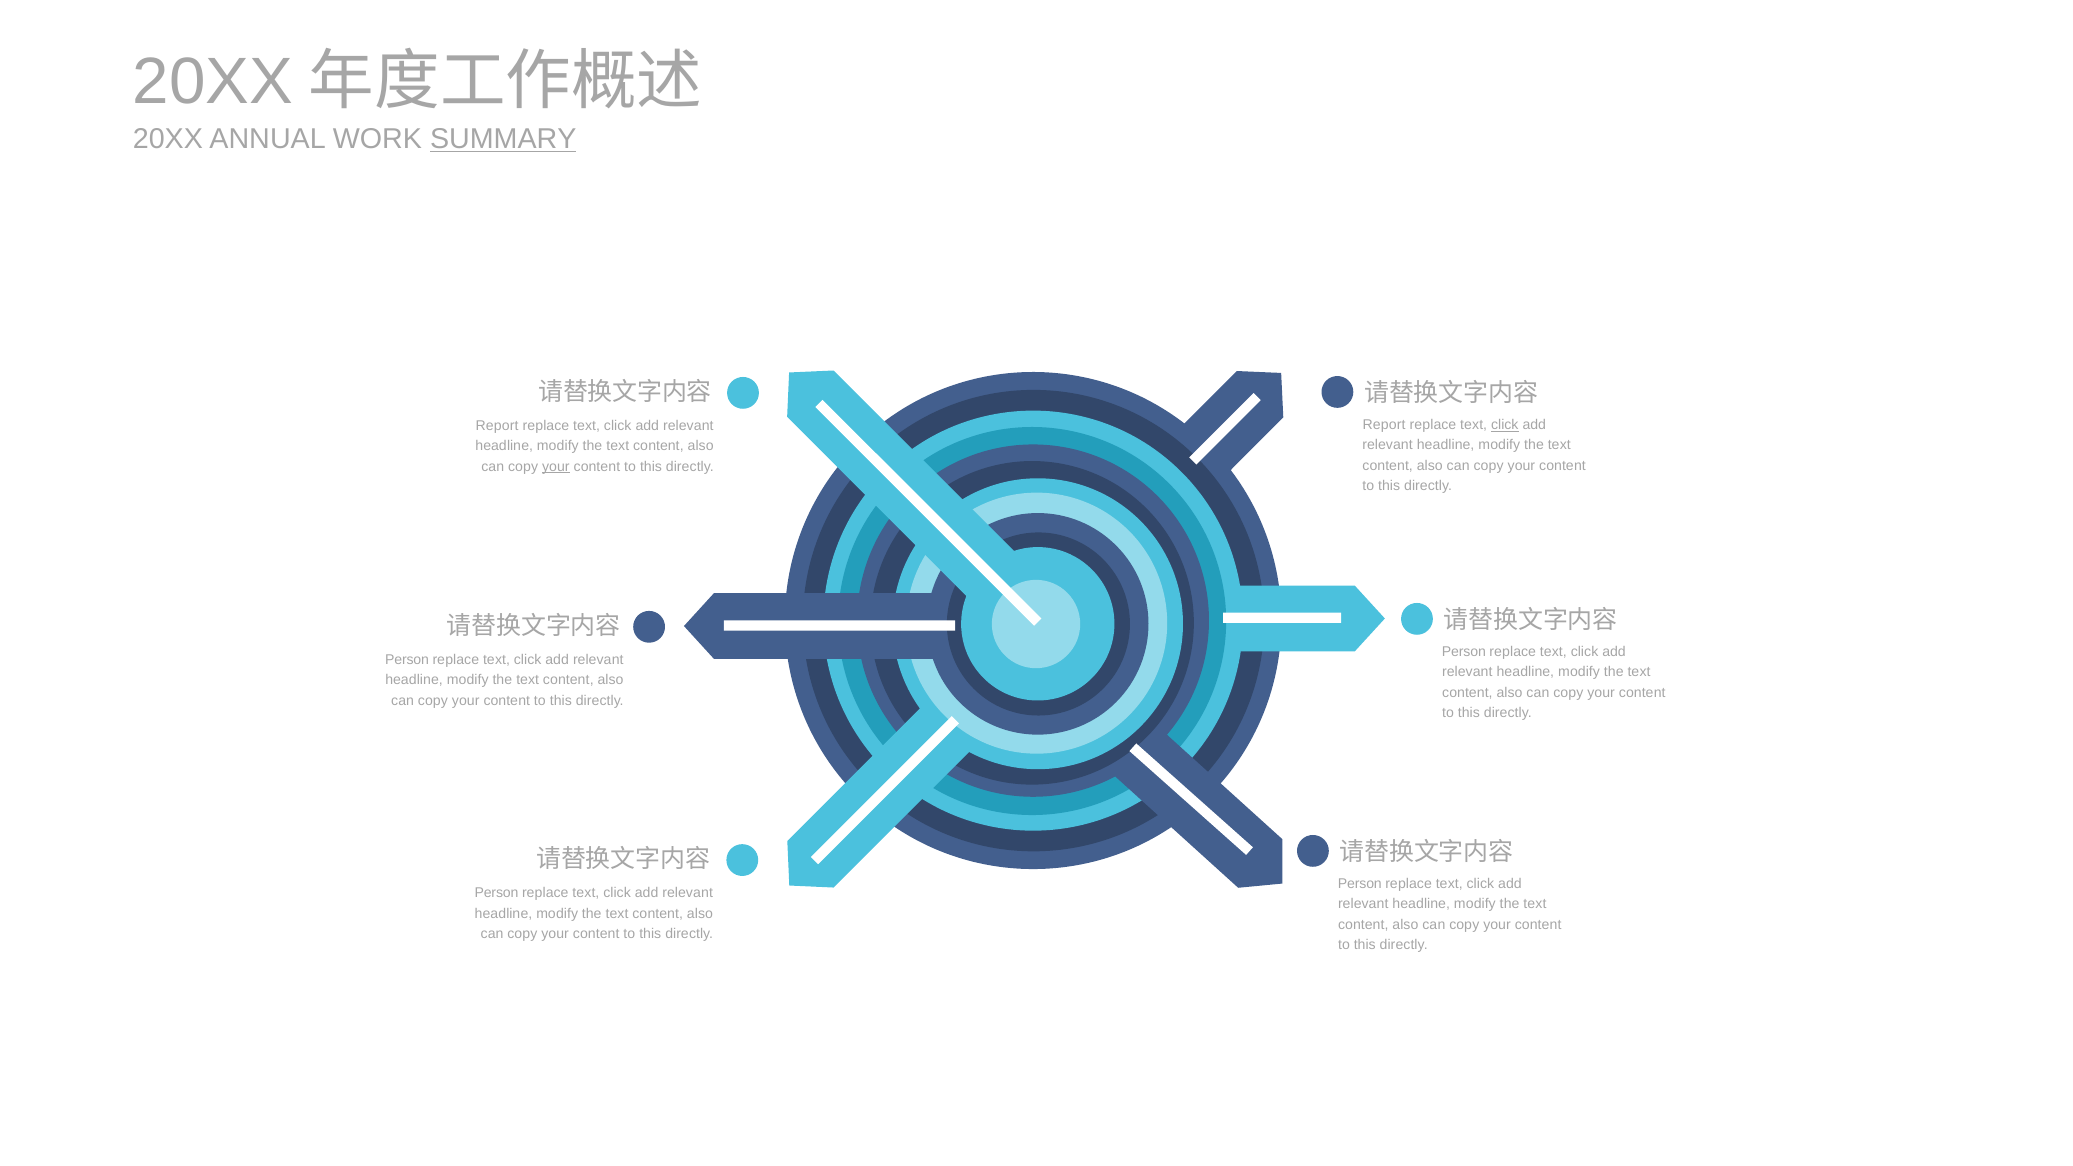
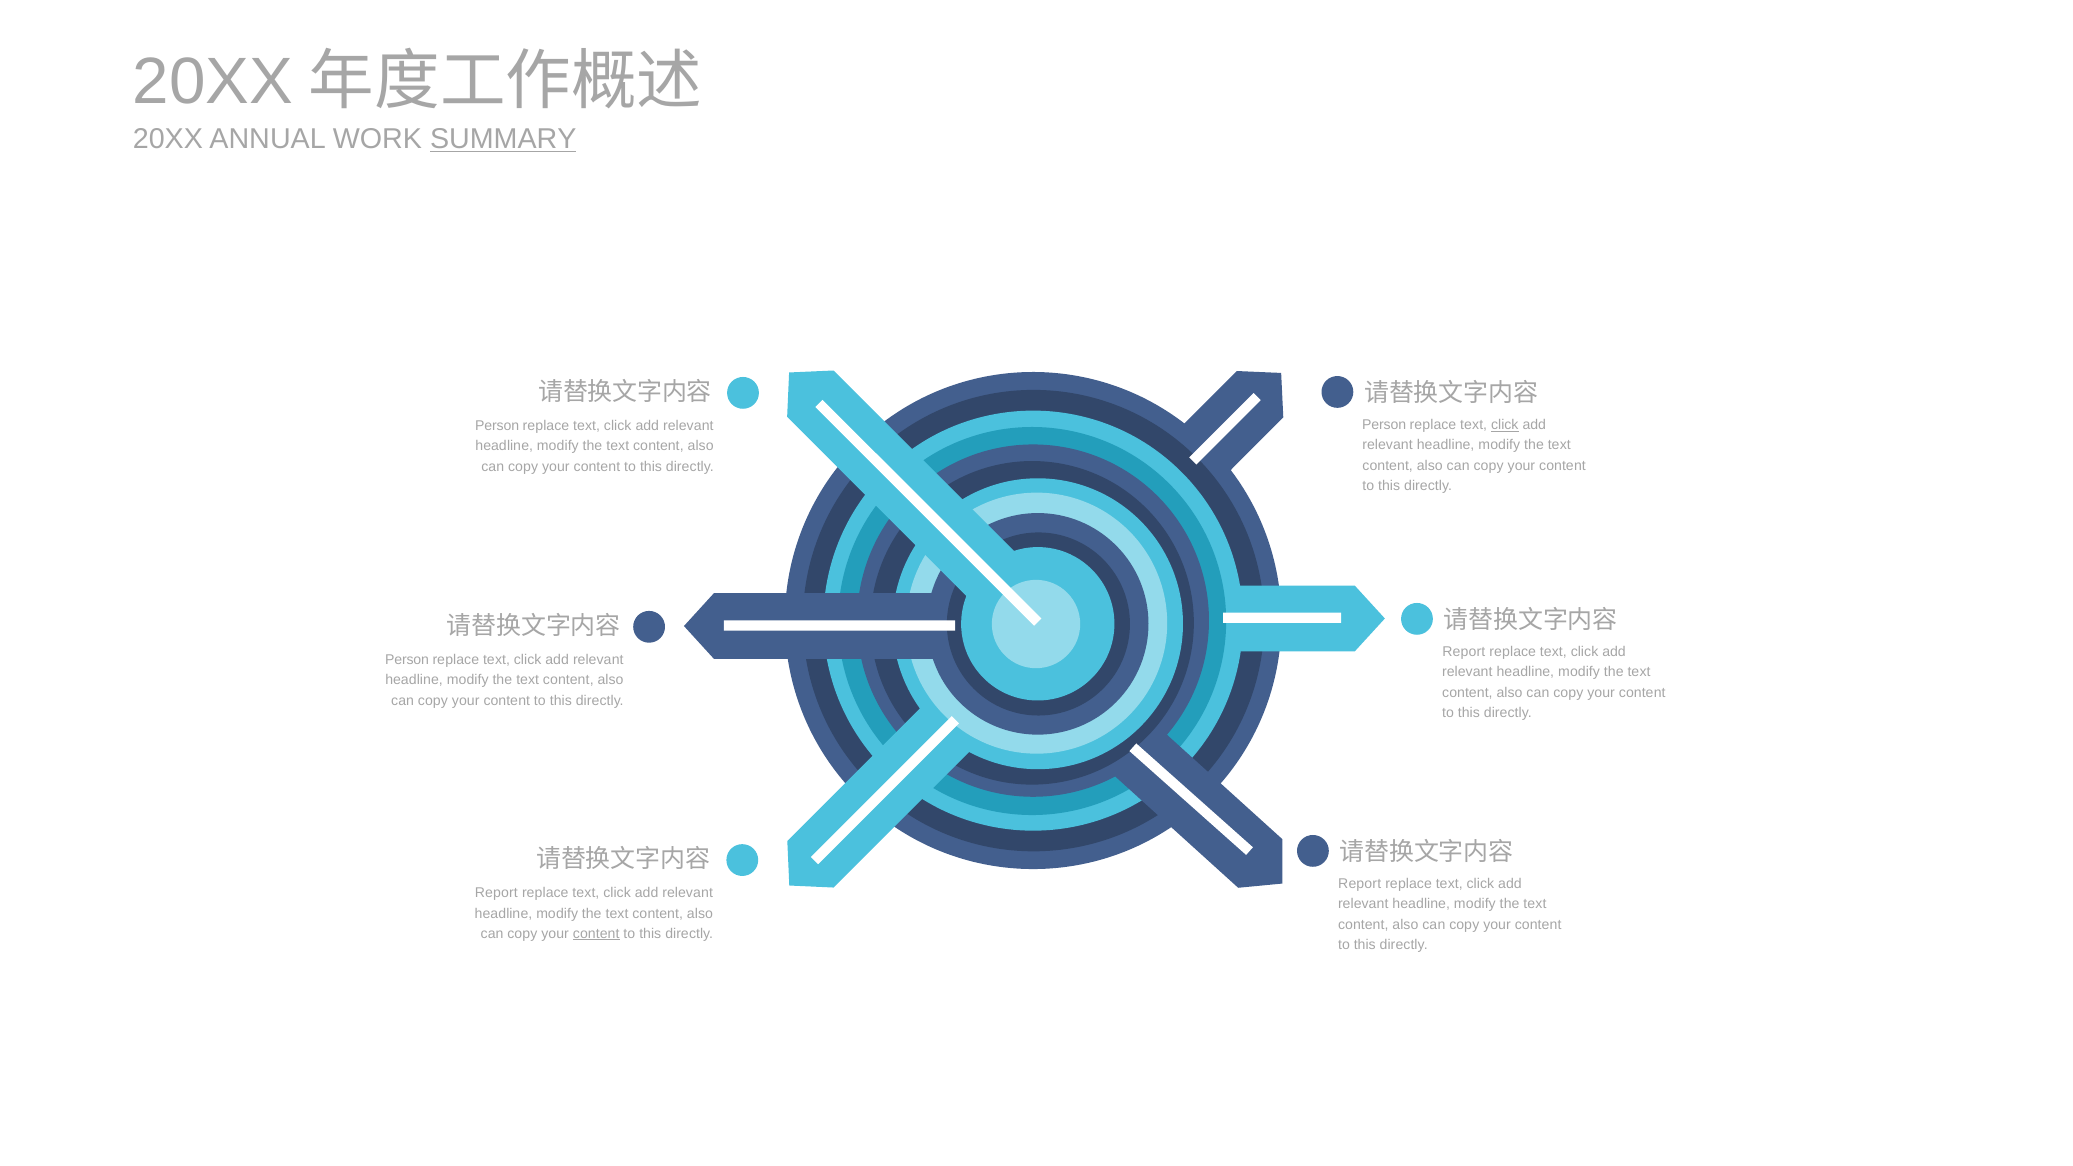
Report: Report -> Person (1384, 425)
Report: Report -> Person (497, 426)
your underline: present -> none (556, 467)
Person: Person -> Report (1464, 652)
Person: Person -> Report (1360, 884)
Person: Person -> Report (496, 893)
content underline: none -> present (596, 934)
